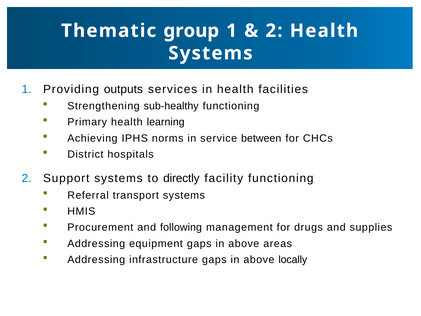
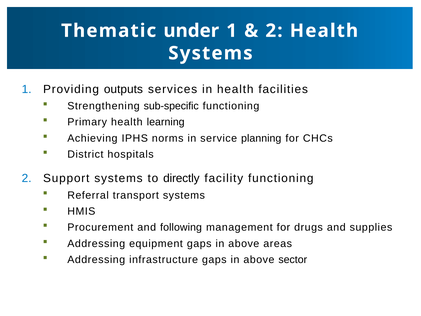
group: group -> under (191, 31)
sub-healthy: sub-healthy -> sub-specific (171, 106)
between: between -> planning (261, 138)
locally: locally -> sector (293, 260)
